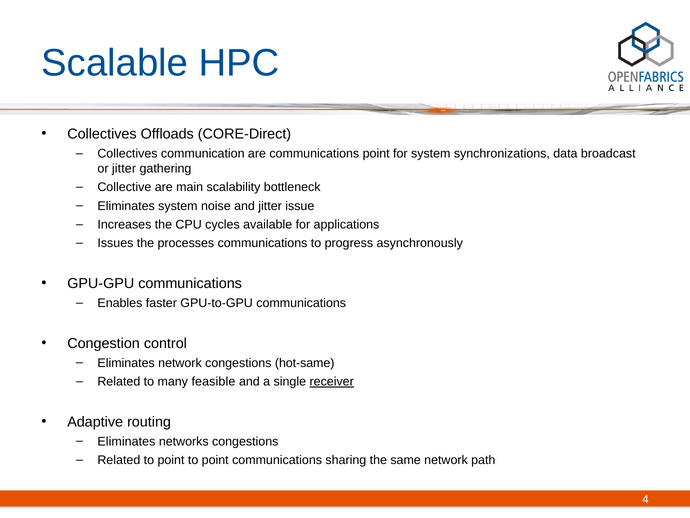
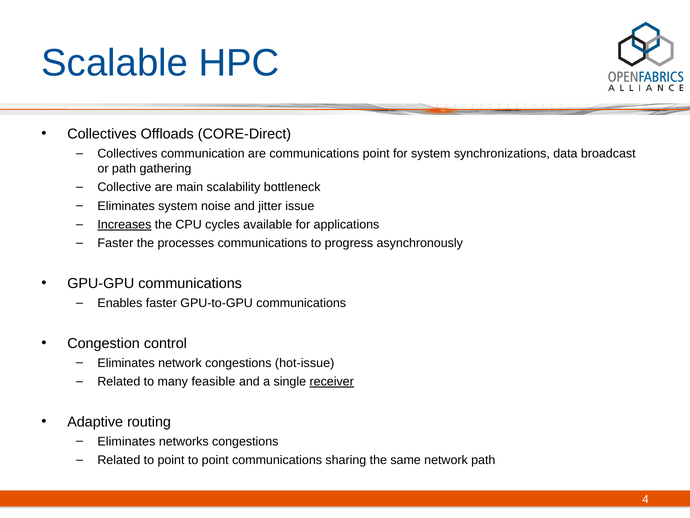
or jitter: jitter -> path (124, 169)
Increases underline: none -> present (124, 224)
Issues: Issues -> Faster (115, 243)
hot-same: hot-same -> hot-issue (305, 363)
